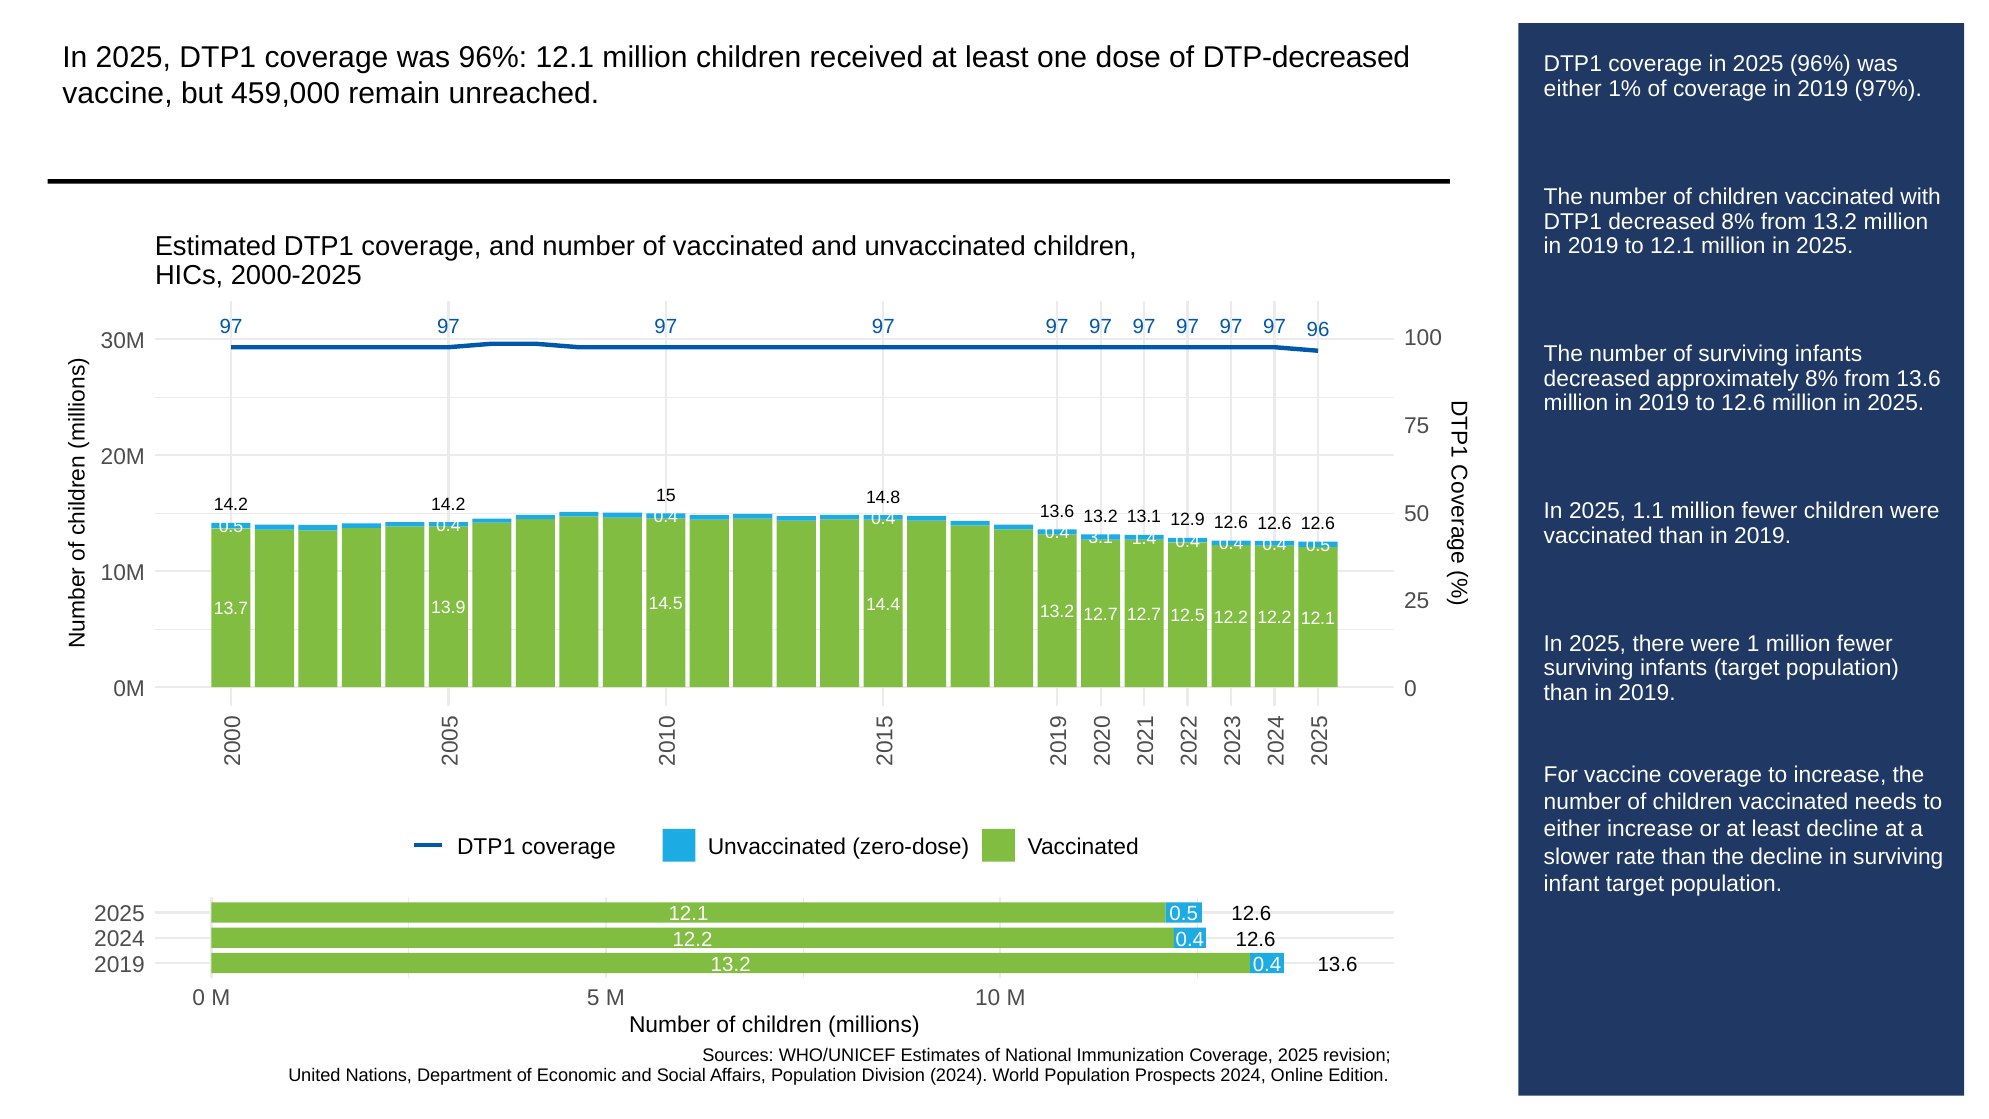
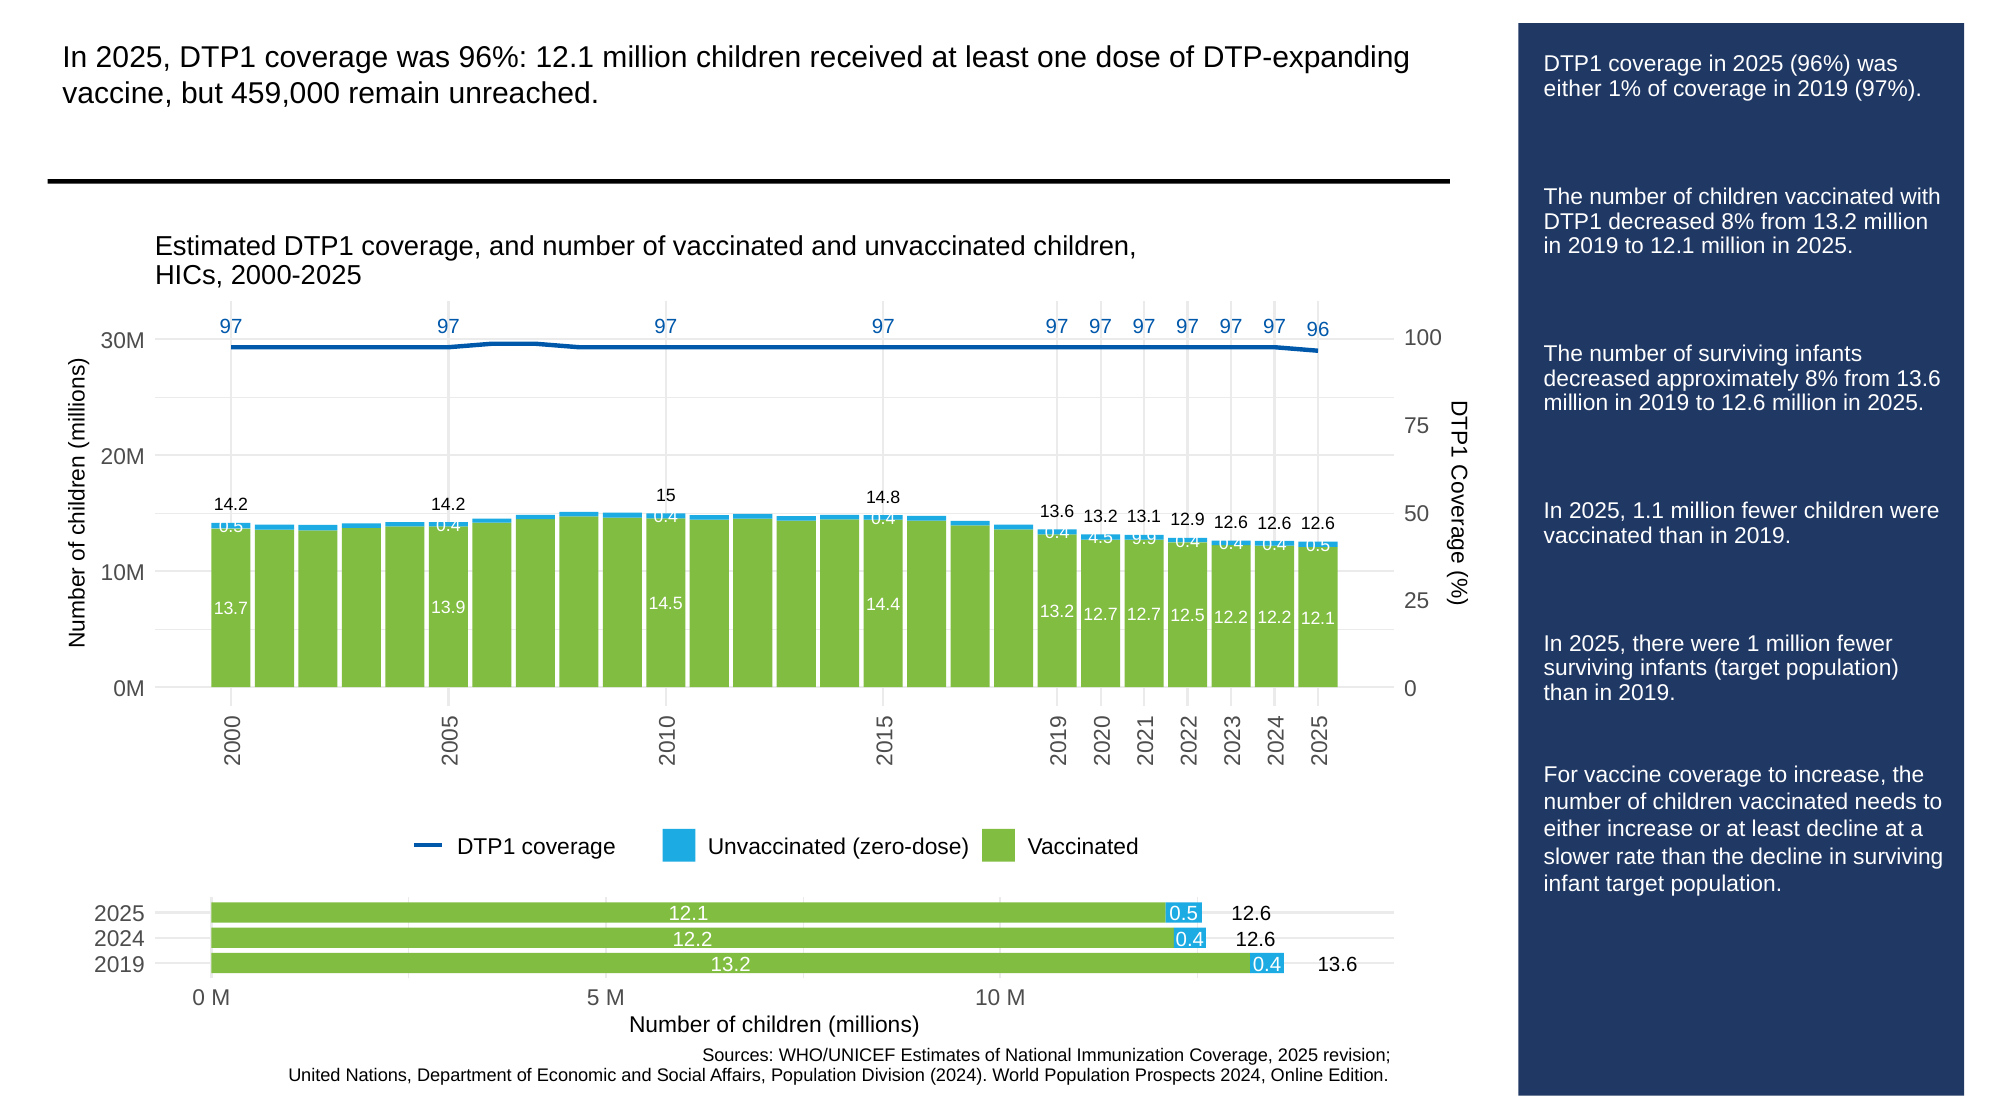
DTP-decreased: DTP-decreased -> DTP-expanding (1306, 57)
3.1: 3.1 -> 4.5 (1101, 538)
1.4: 1.4 -> 9.9 (1144, 538)
